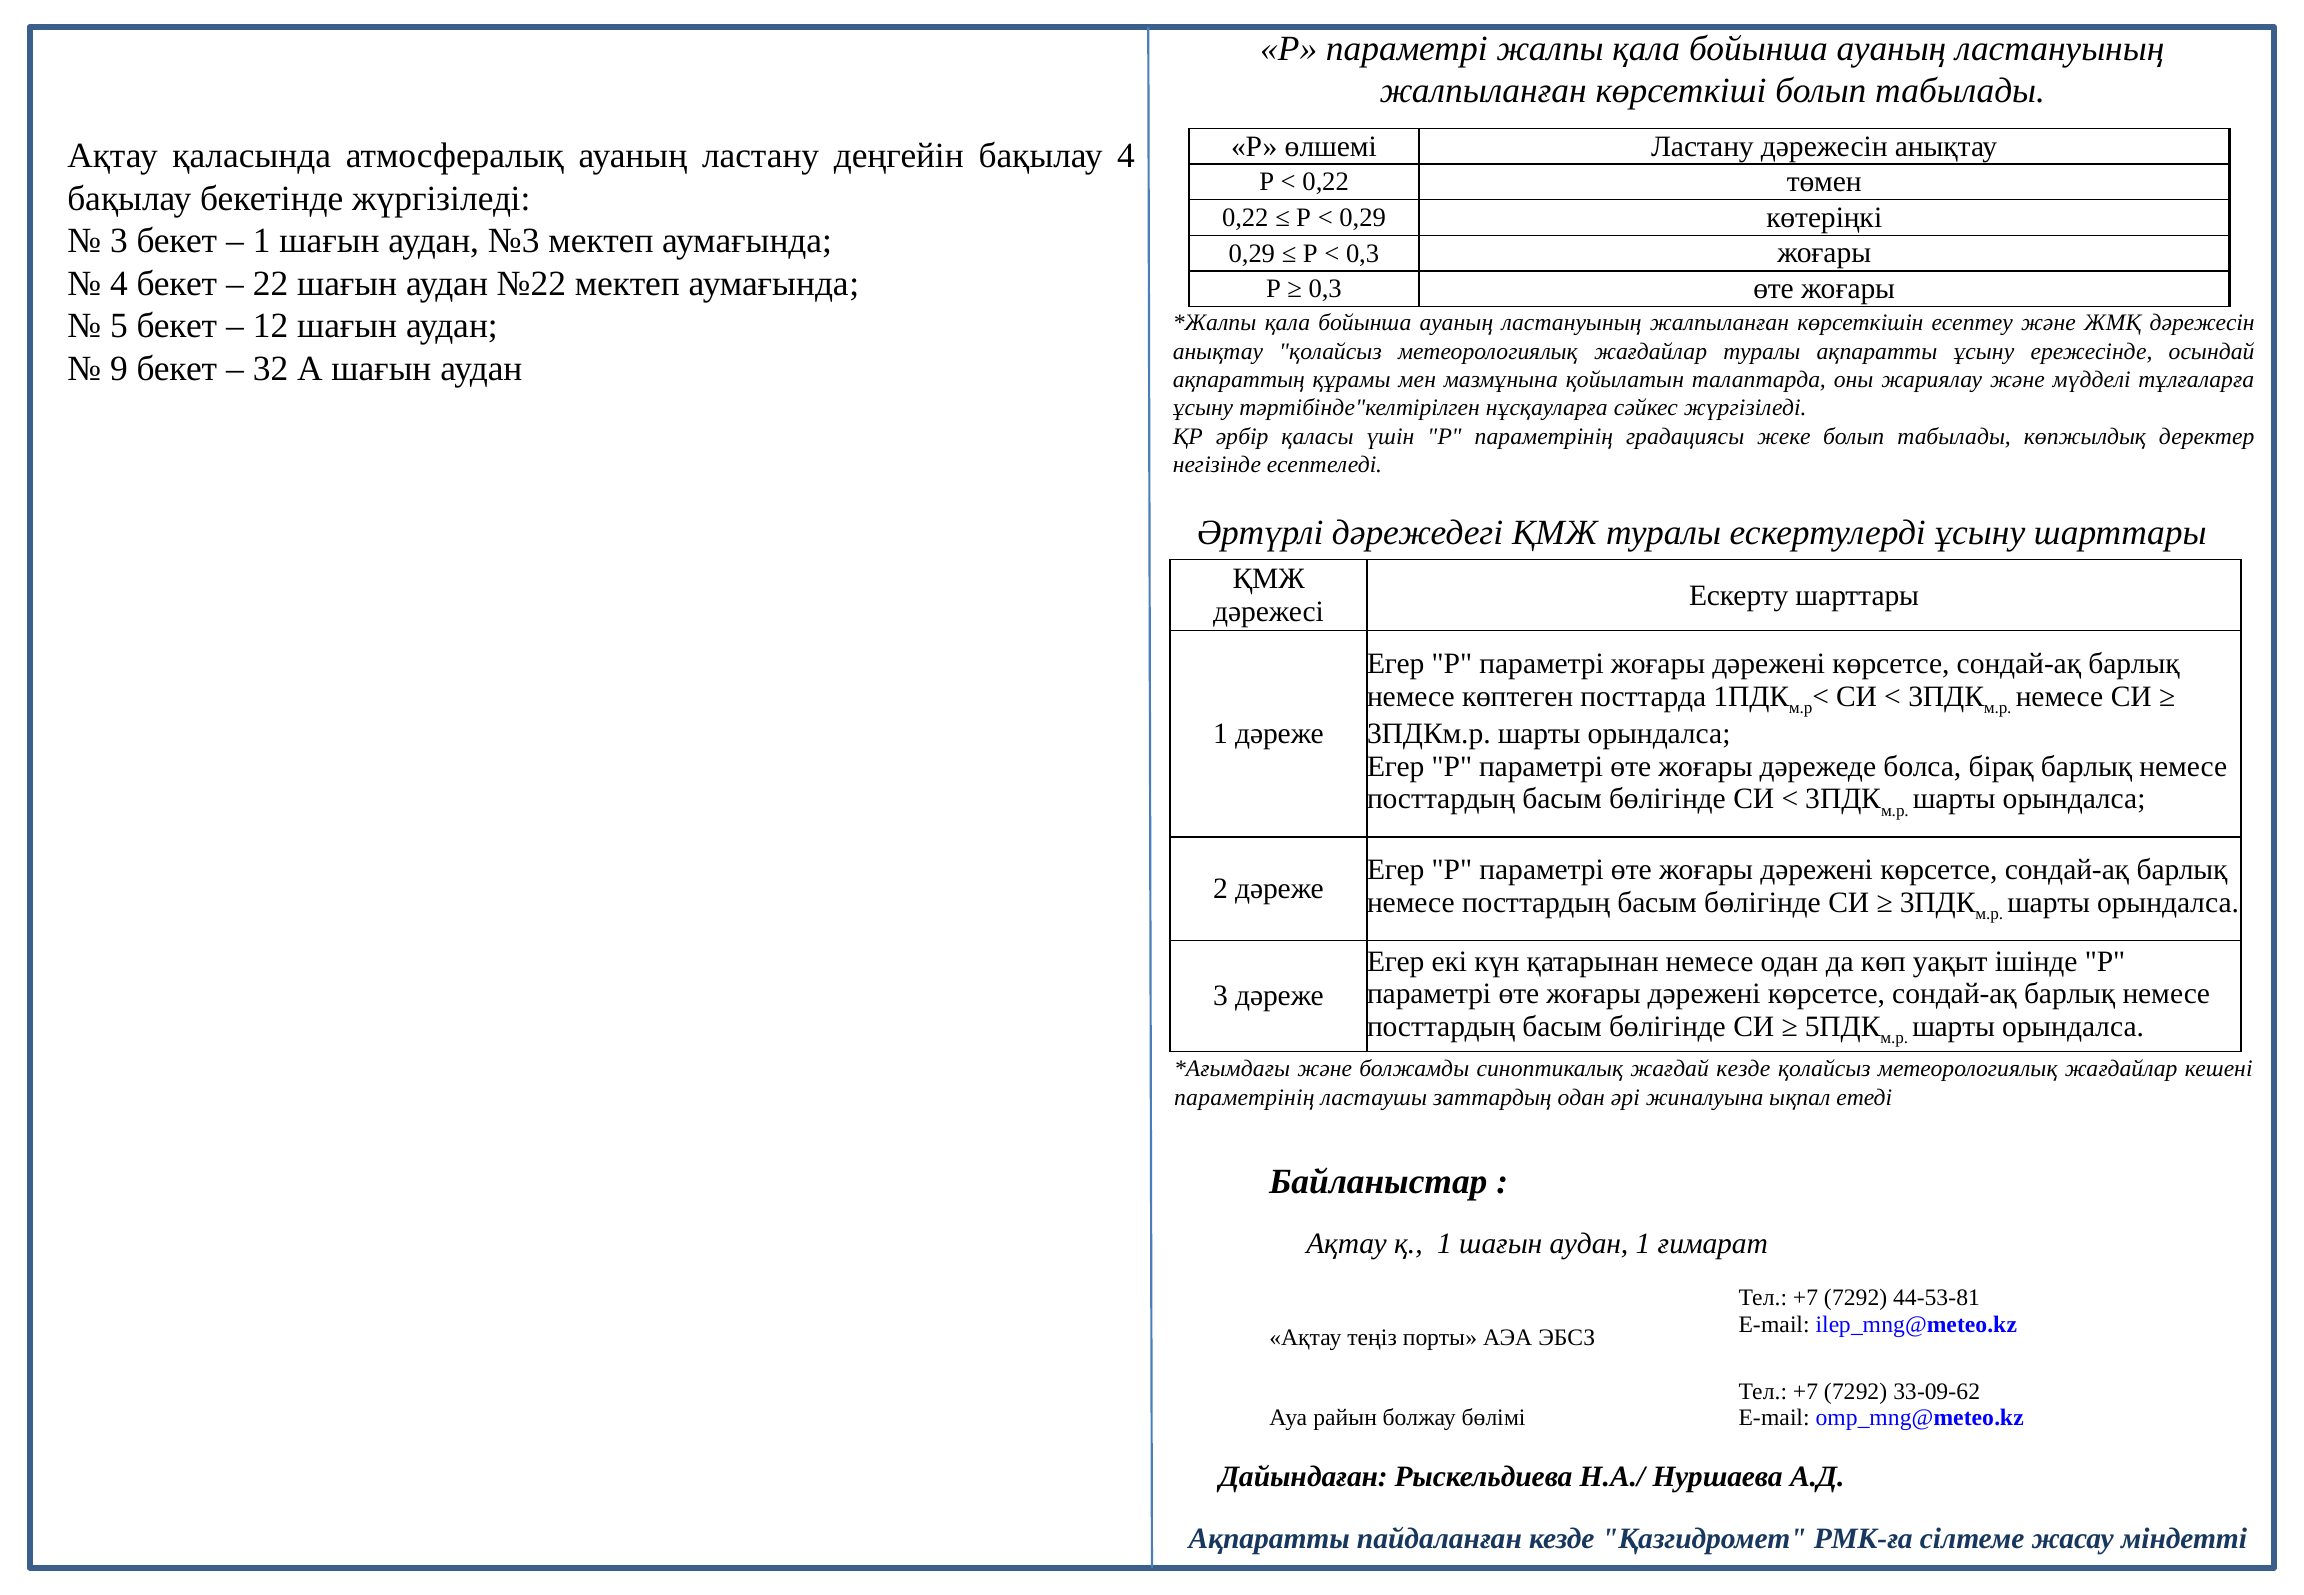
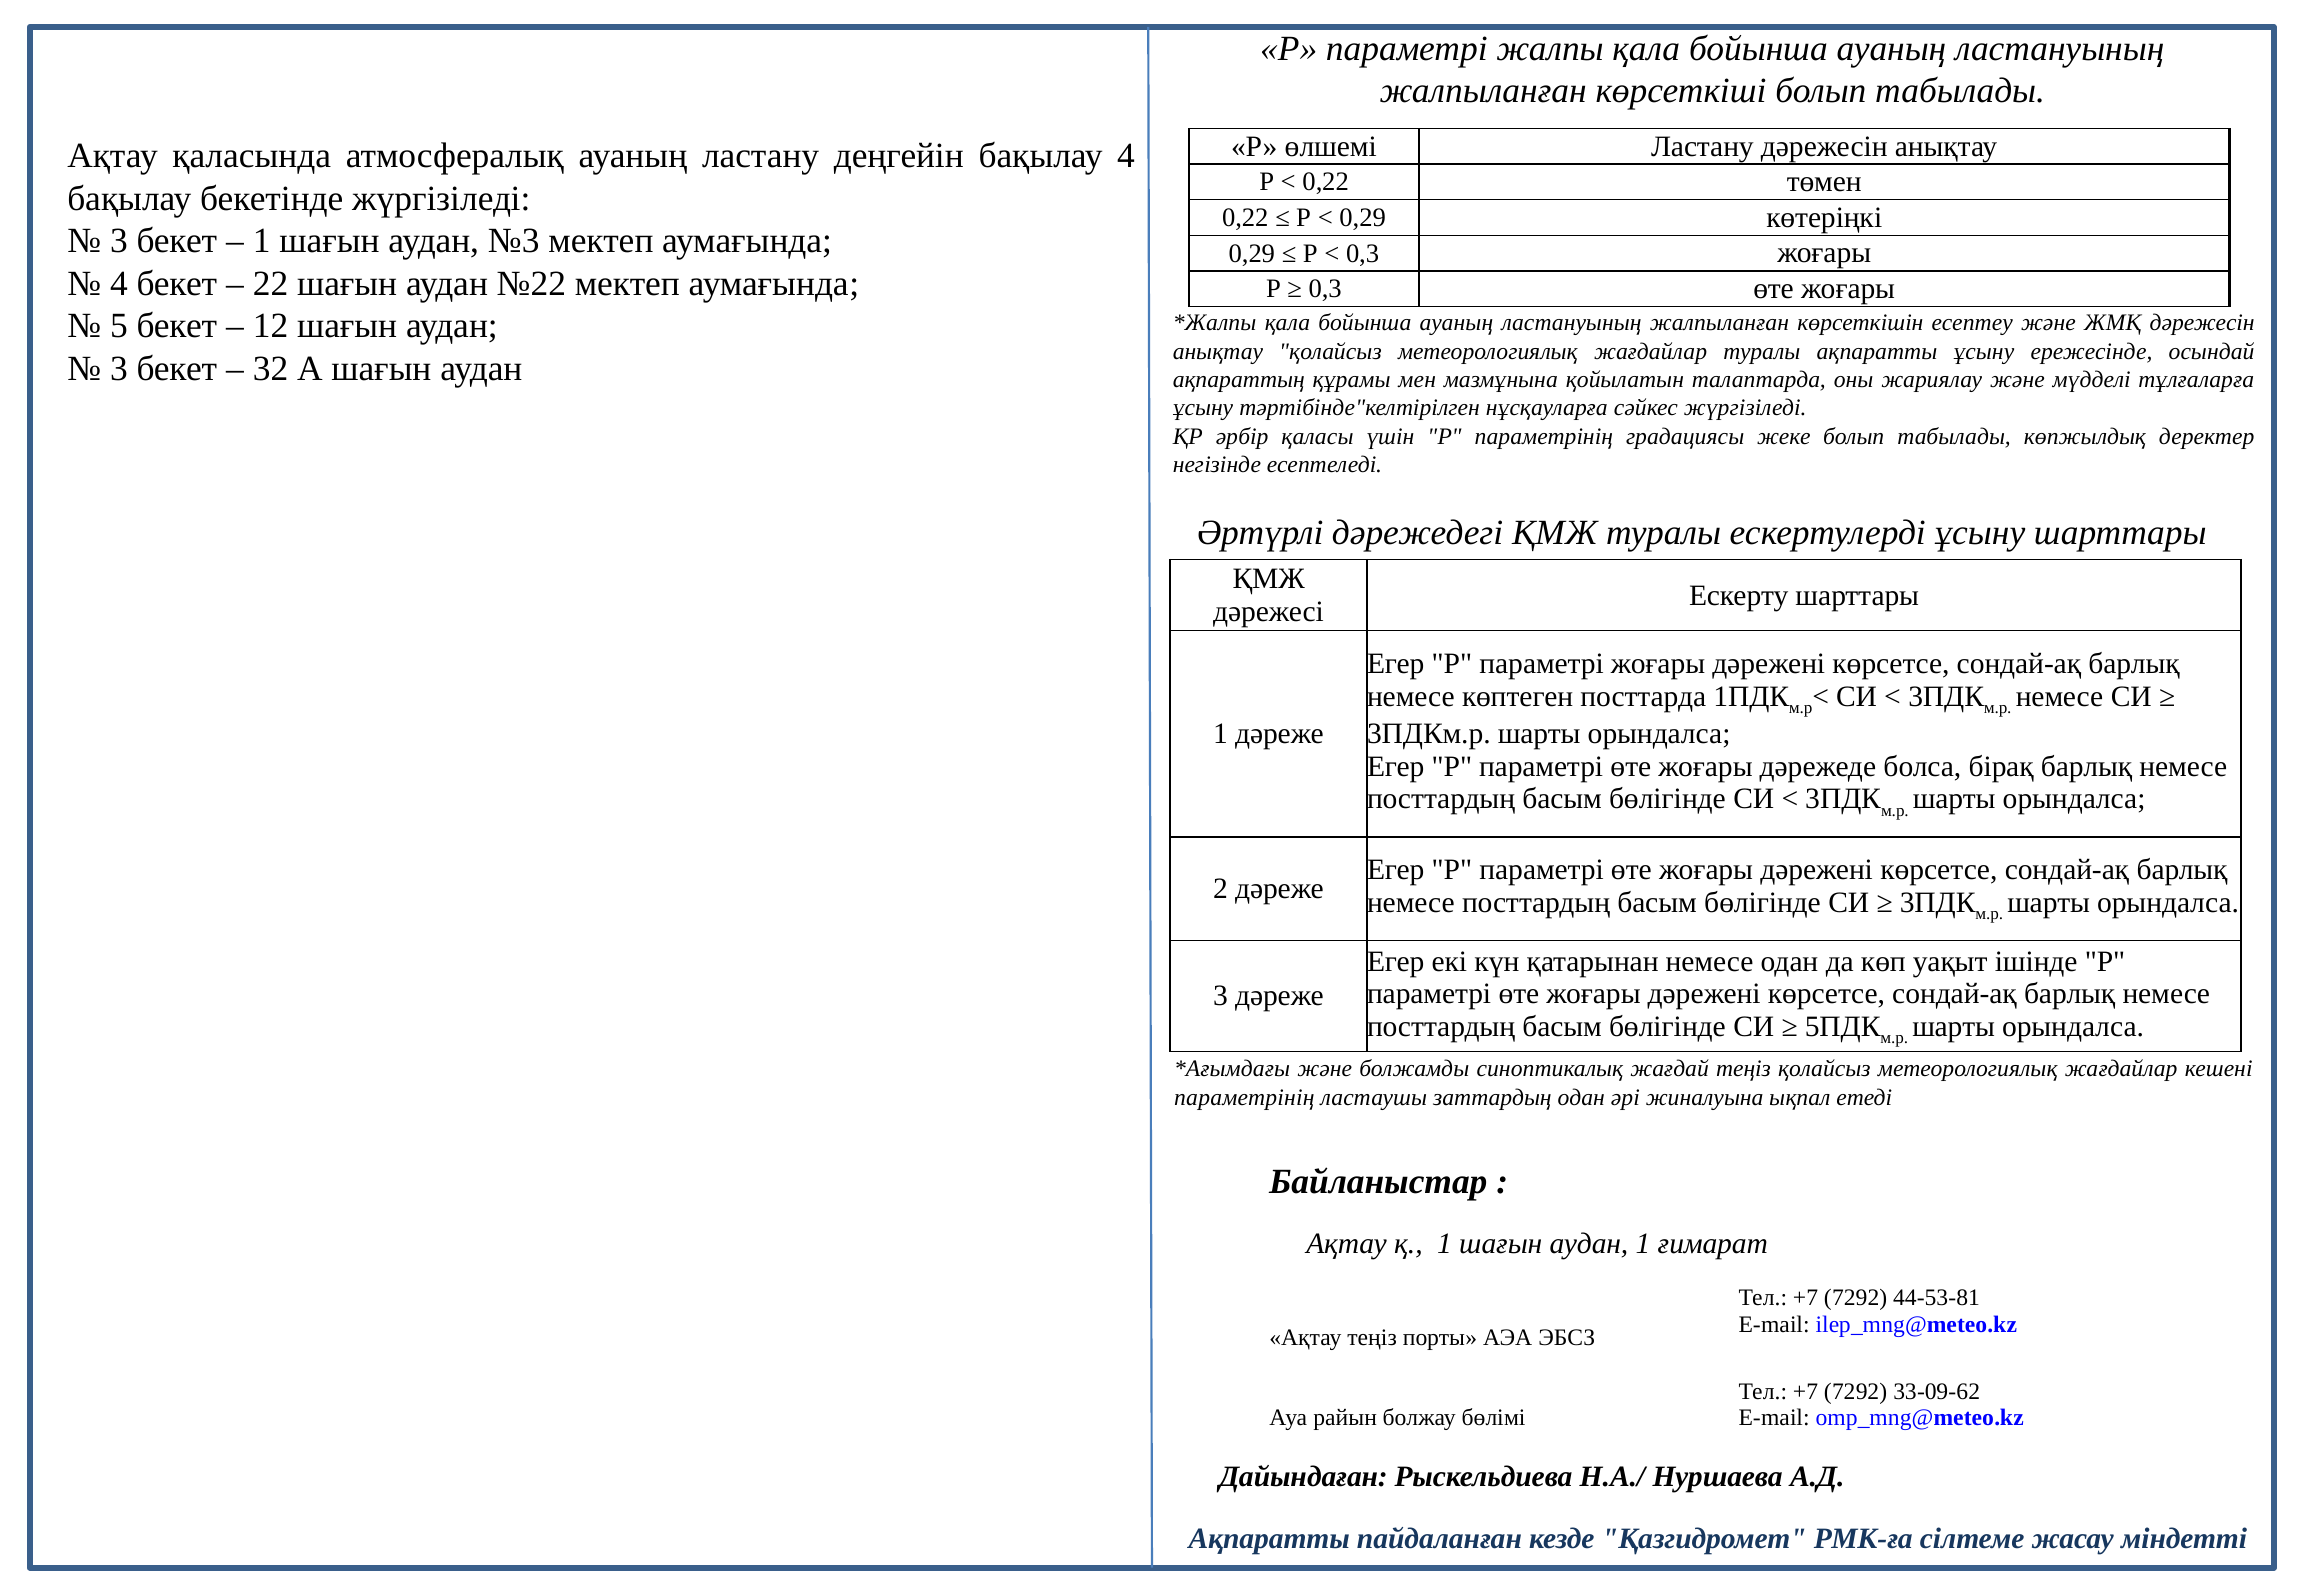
9: 9 -> 3 (119, 369)
жағдай кезде: кезде -> теңіз (1743, 1069)
